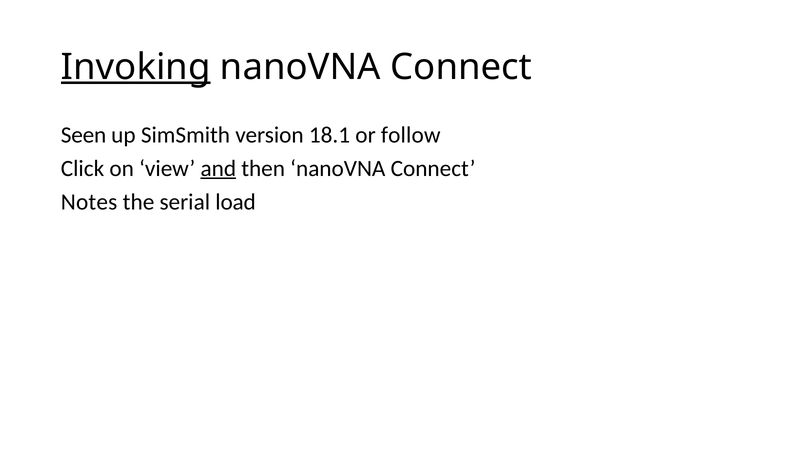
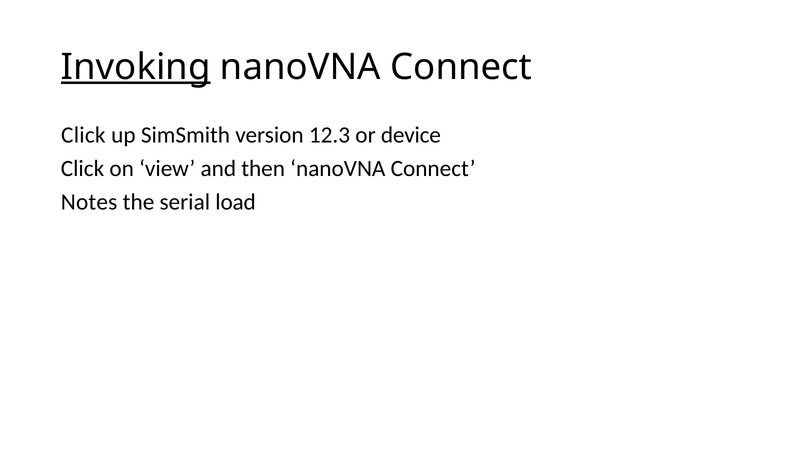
Seen: Seen -> Click (83, 135)
18.1: 18.1 -> 12.3 (330, 135)
follow: follow -> device (411, 135)
and underline: present -> none (218, 168)
